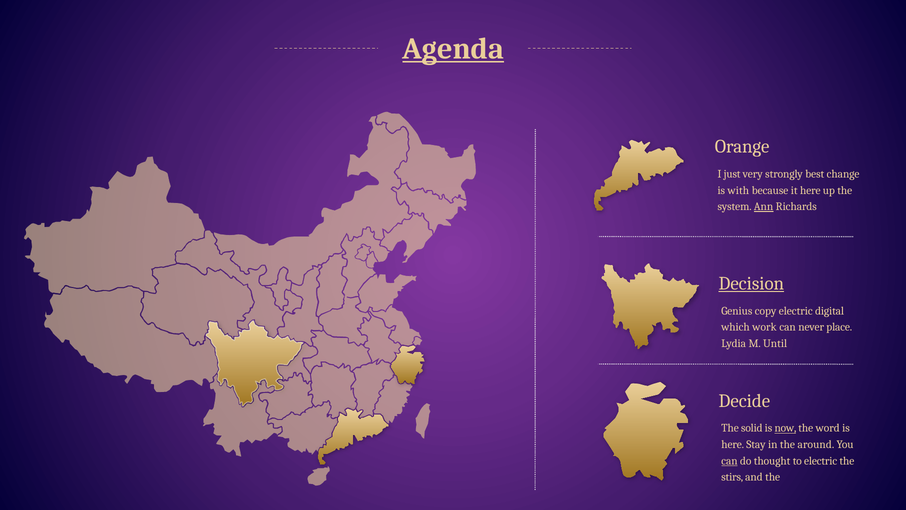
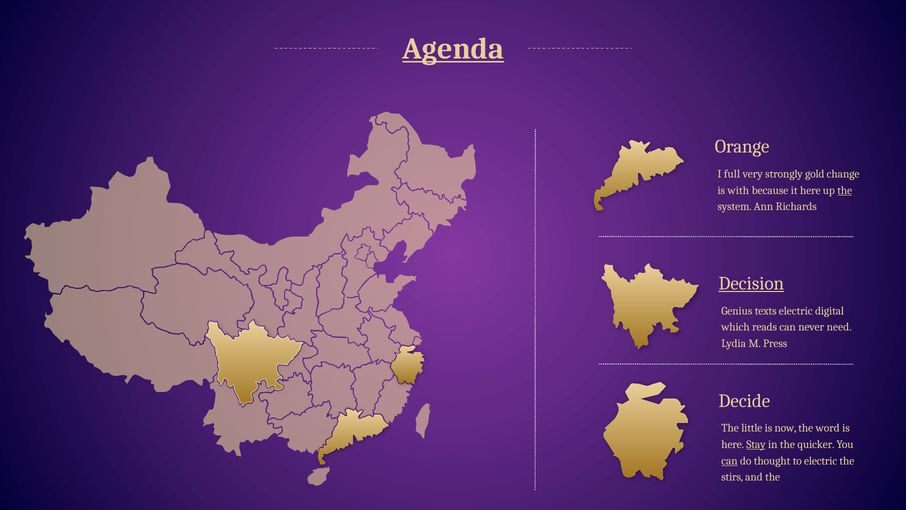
just: just -> full (732, 174)
best: best -> gold (815, 174)
the underline: none -> present (845, 190)
Ann underline: present -> none (764, 206)
copy: copy -> texts (766, 311)
work: work -> reads (765, 327)
place: place -> need (839, 327)
Until: Until -> Press (775, 343)
solid: solid -> little (752, 428)
now underline: present -> none (785, 428)
Stay underline: none -> present (756, 444)
around: around -> quicker (816, 444)
